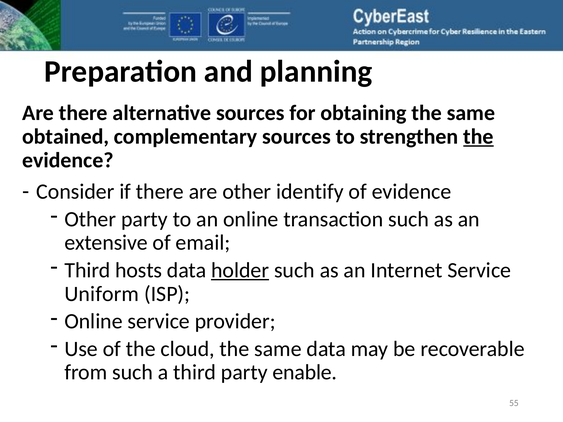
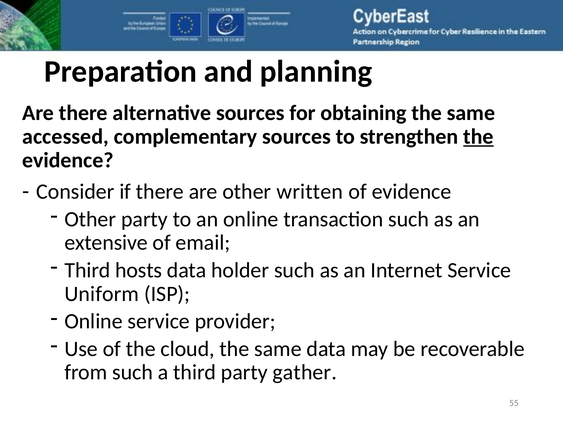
obtained: obtained -> accessed (66, 137)
identify: identify -> written (310, 192)
holder underline: present -> none (240, 270)
enable: enable -> gather (305, 373)
